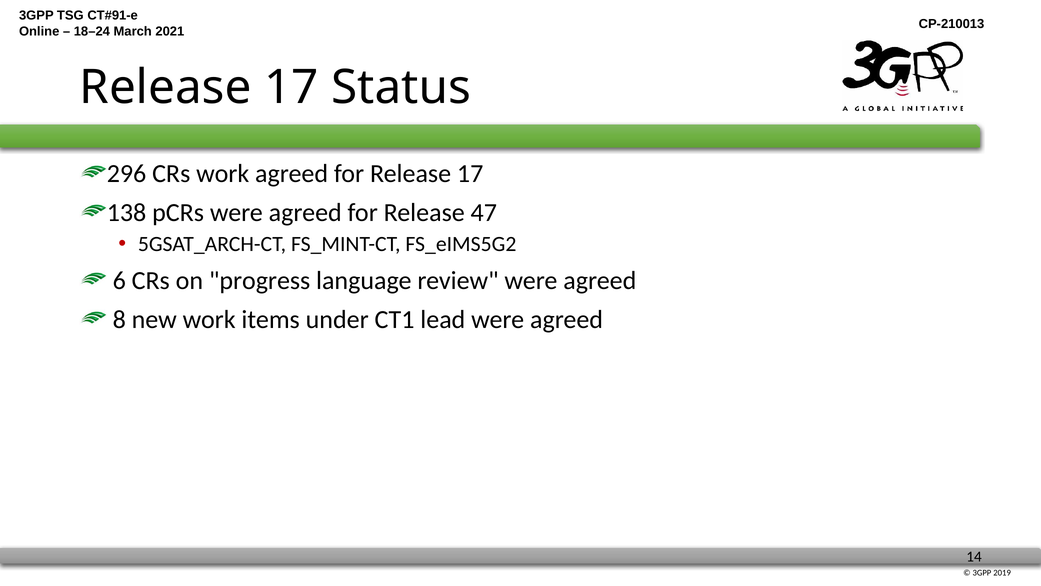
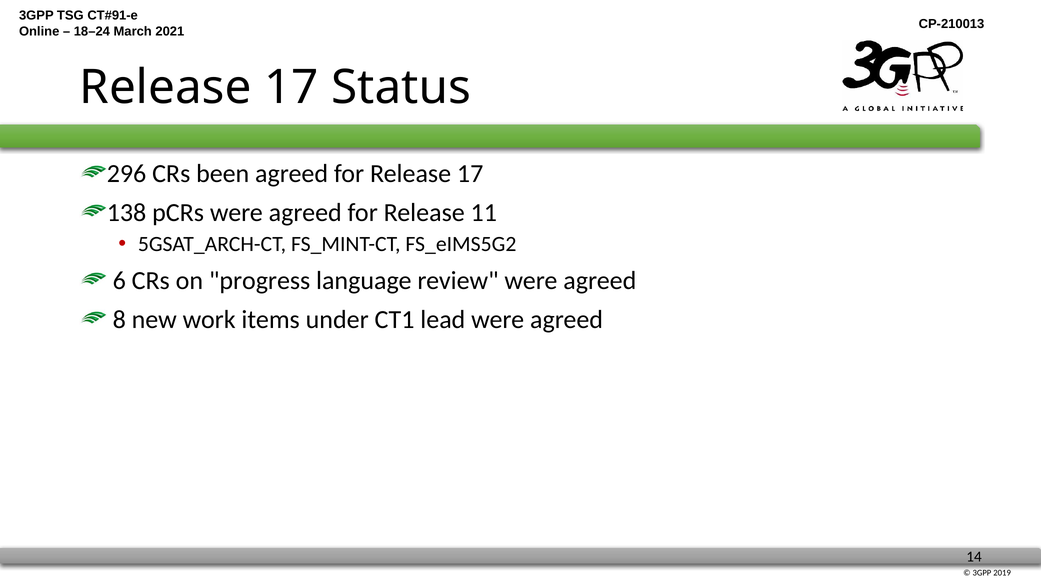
CRs work: work -> been (223, 174)
47: 47 -> 11 (484, 213)
